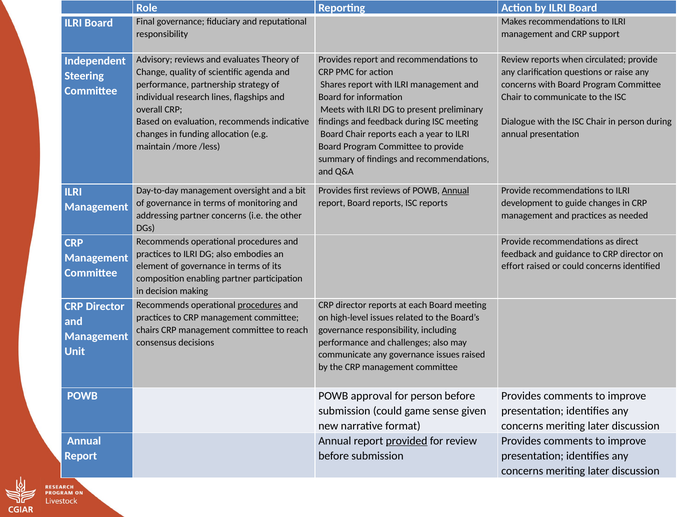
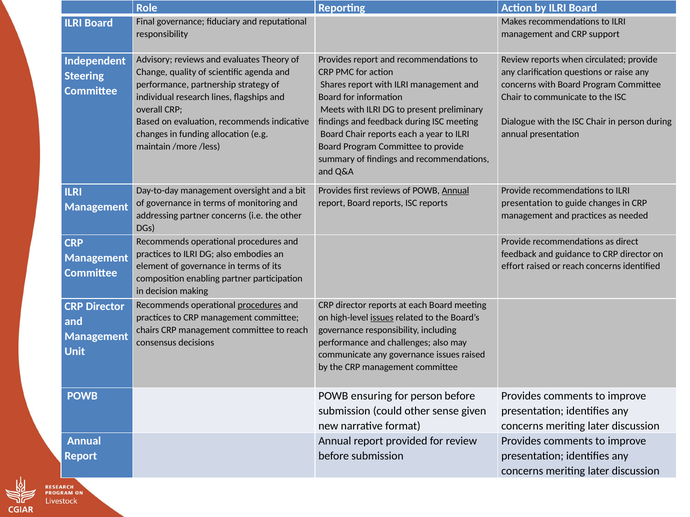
development: development -> presentation (527, 203)
or could: could -> reach (573, 267)
issues underline: none -> present (382, 318)
approval: approval -> ensuring (371, 396)
could game: game -> other (417, 411)
provided underline: present -> none (407, 441)
